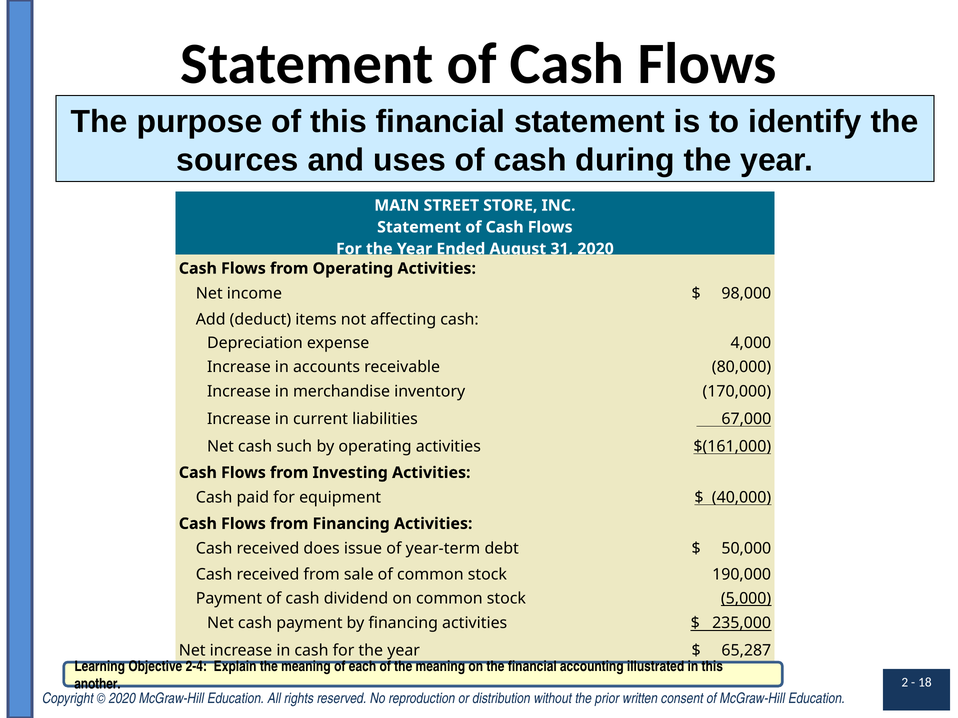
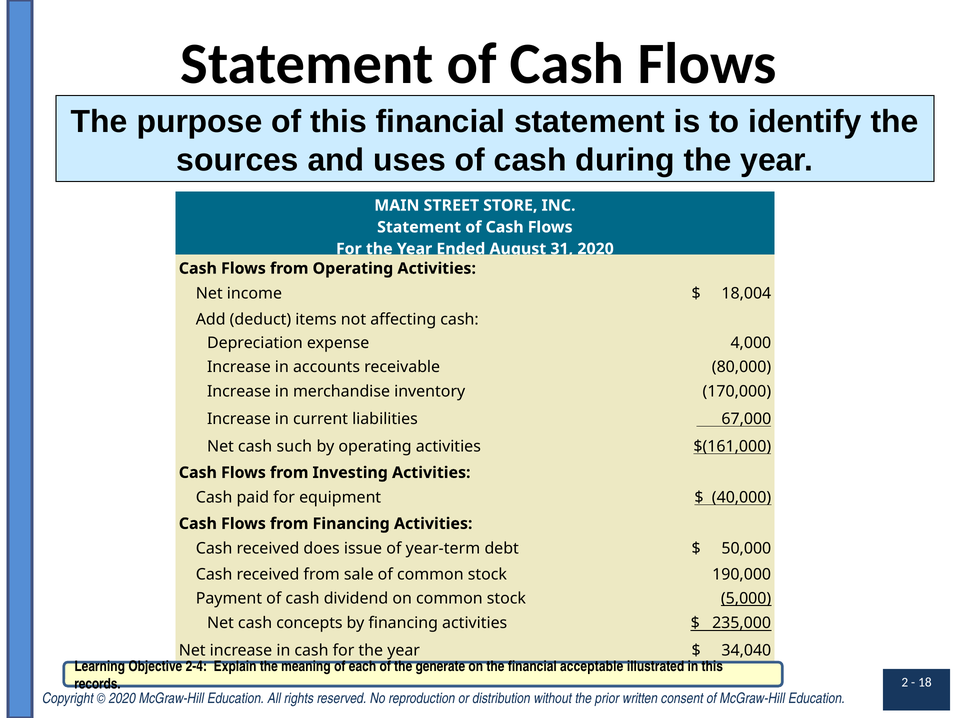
98,000: 98,000 -> 18,004 (746, 294)
cash payment: payment -> concepts (309, 624)
65,287: 65,287 -> 34,040 (746, 651)
of the meaning: meaning -> generate (440, 667)
accounting: accounting -> acceptable (592, 667)
another: another -> records (97, 684)
